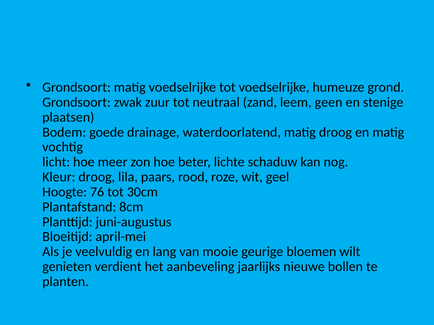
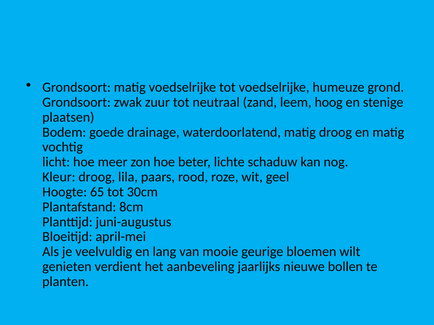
geen: geen -> hoog (329, 102)
76: 76 -> 65 (97, 192)
